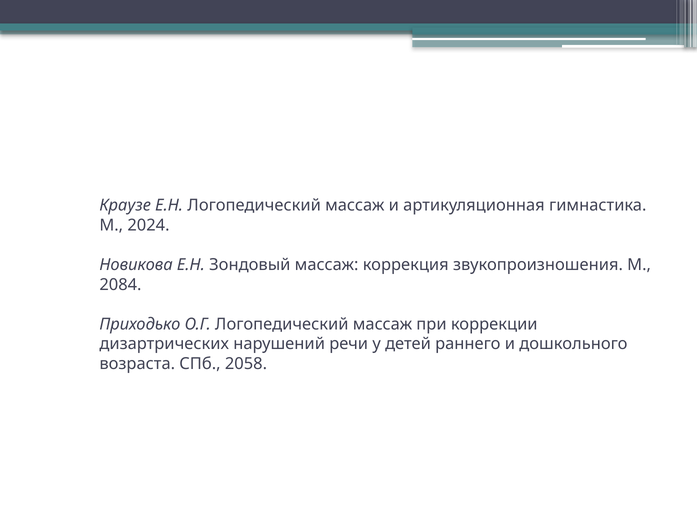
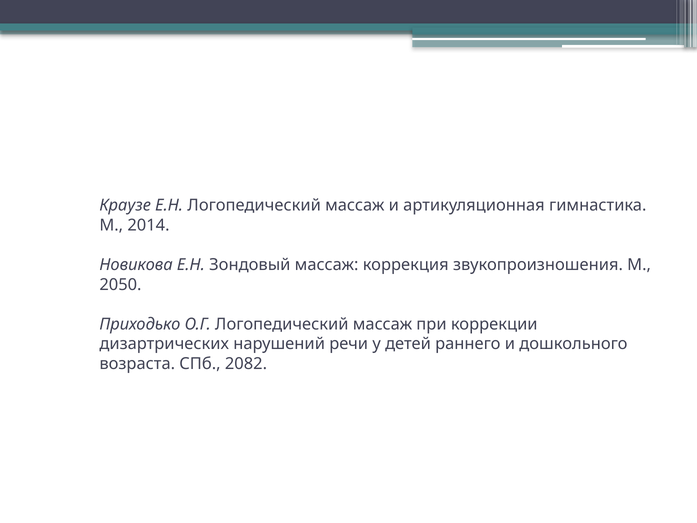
2024: 2024 -> 2014 (148, 225)
2084: 2084 -> 2050 (120, 284)
2058: 2058 -> 2082 (246, 364)
